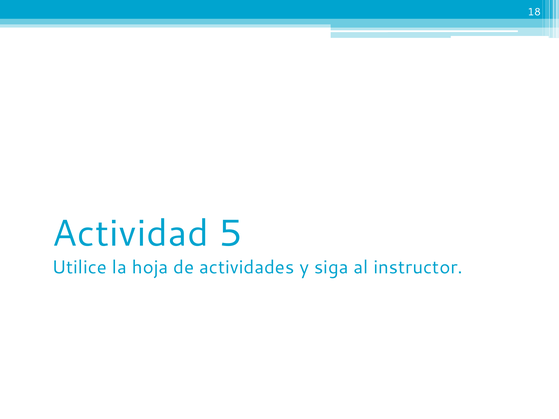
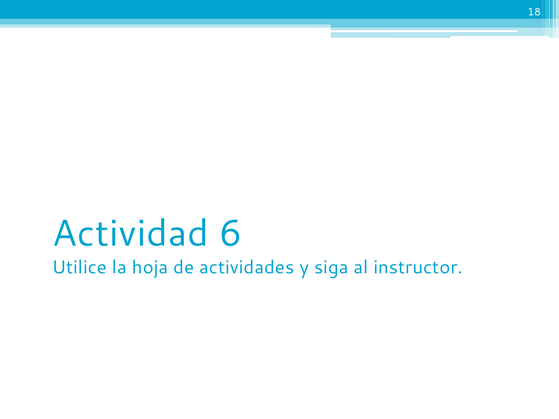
5: 5 -> 6 (231, 234)
